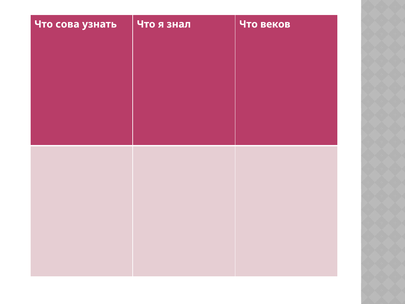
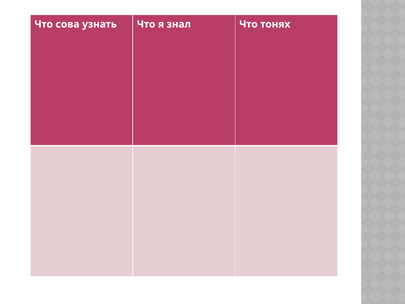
веков: веков -> тонях (275, 24)
